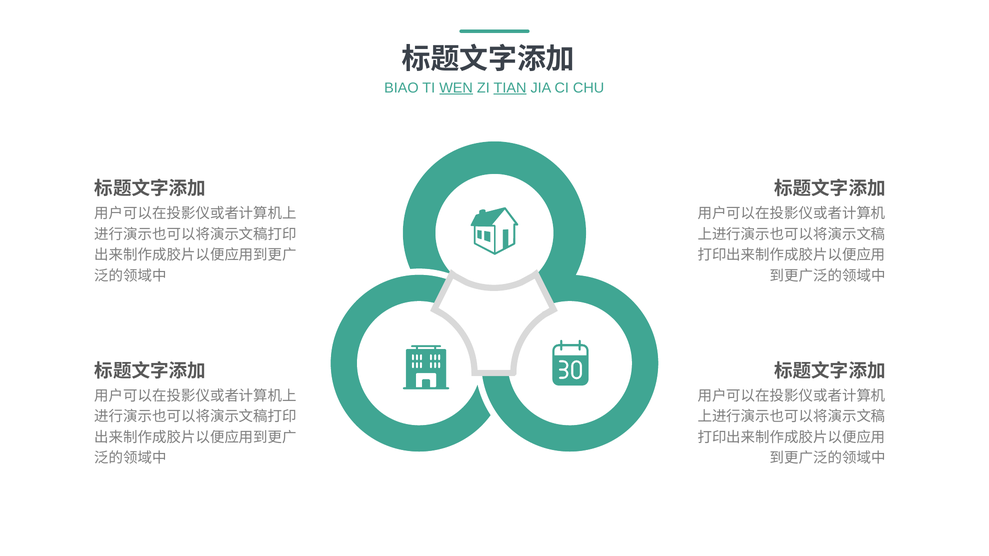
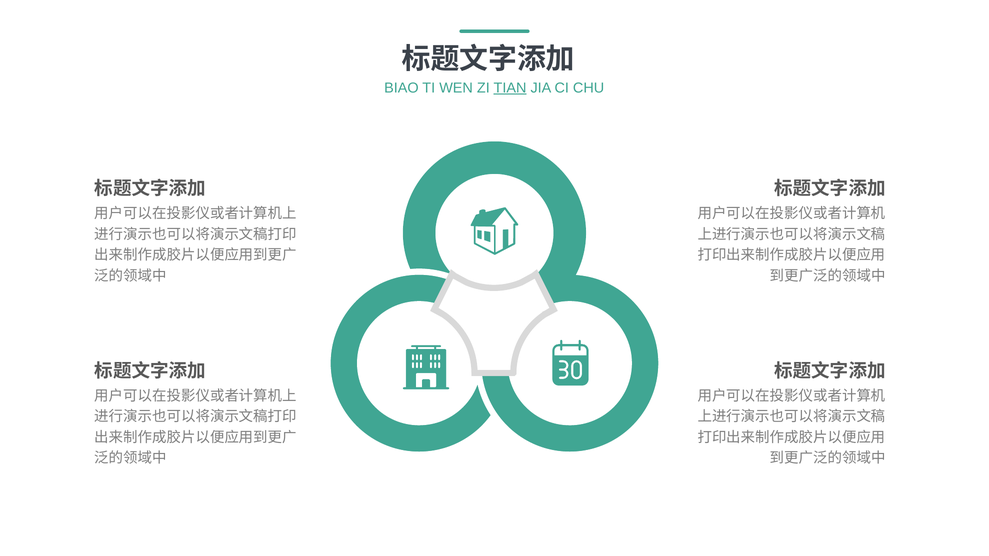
WEN underline: present -> none (456, 88)
